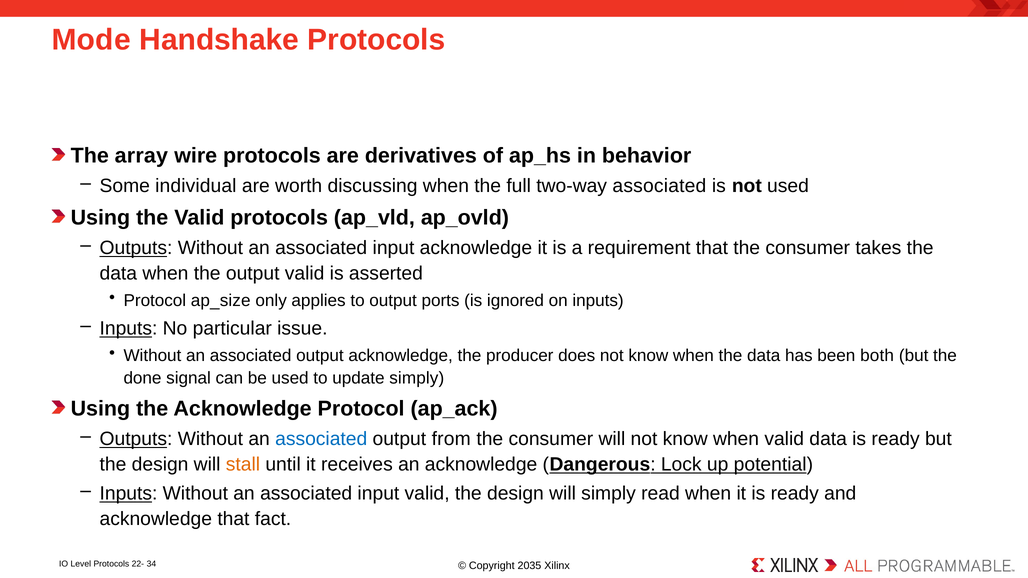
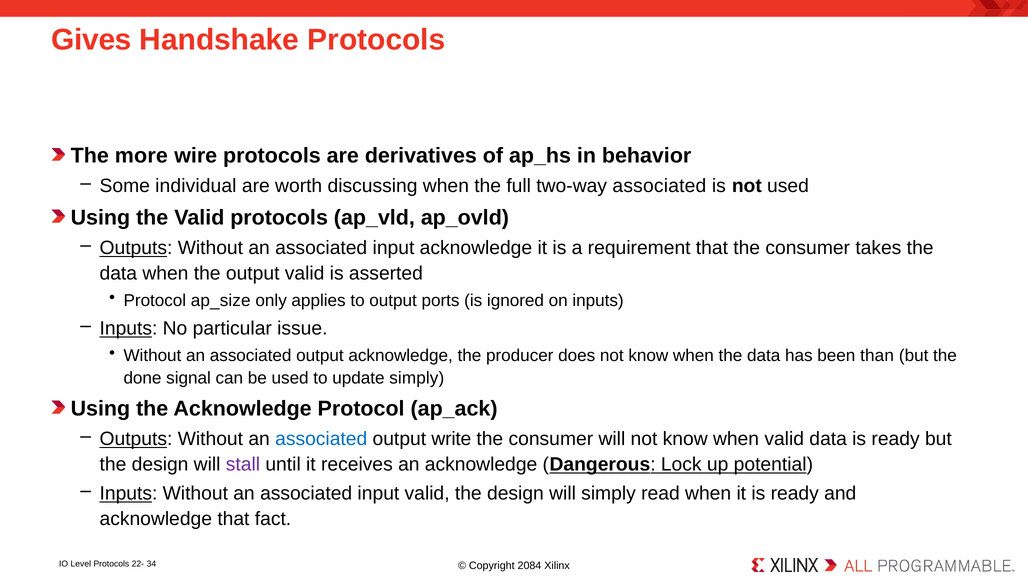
Mode: Mode -> Gives (91, 40)
array: array -> more (141, 156)
both: both -> than (877, 356)
from: from -> write (451, 439)
stall colour: orange -> purple (243, 465)
2035: 2035 -> 2084 (529, 566)
